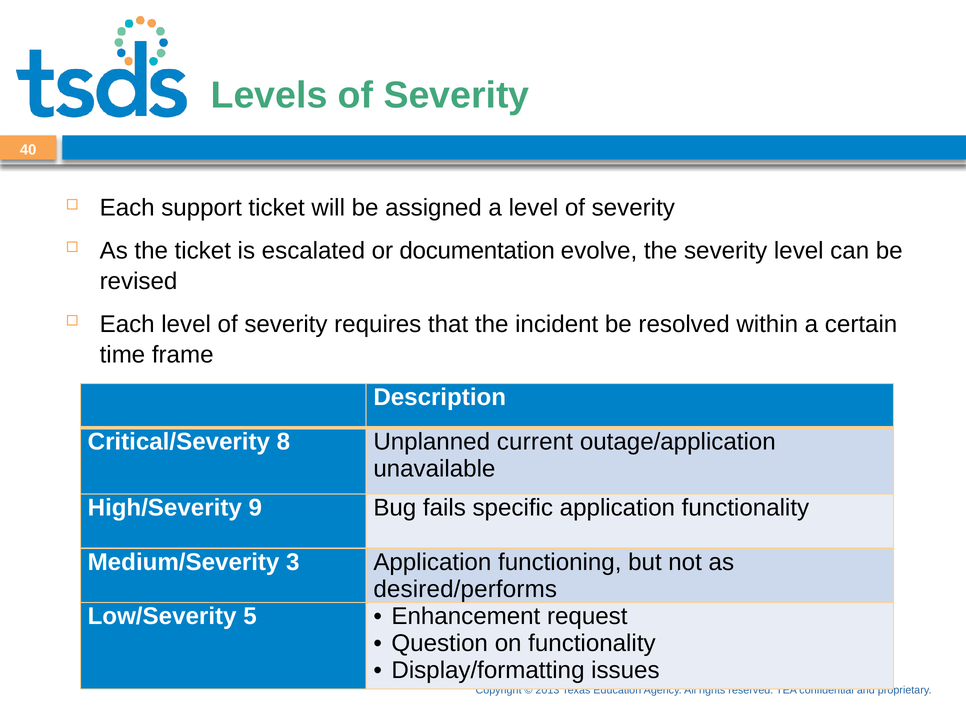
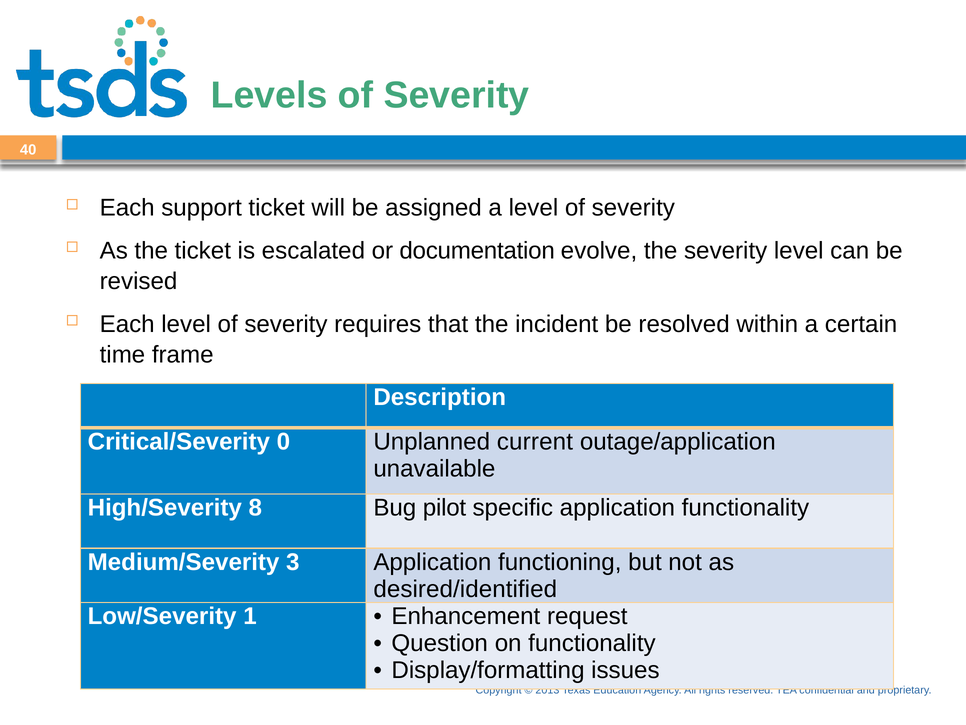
8: 8 -> 0 (283, 441)
9: 9 -> 8 (255, 508)
fails: fails -> pilot (445, 508)
desired/performs: desired/performs -> desired/identified (465, 589)
5: 5 -> 1 (250, 616)
